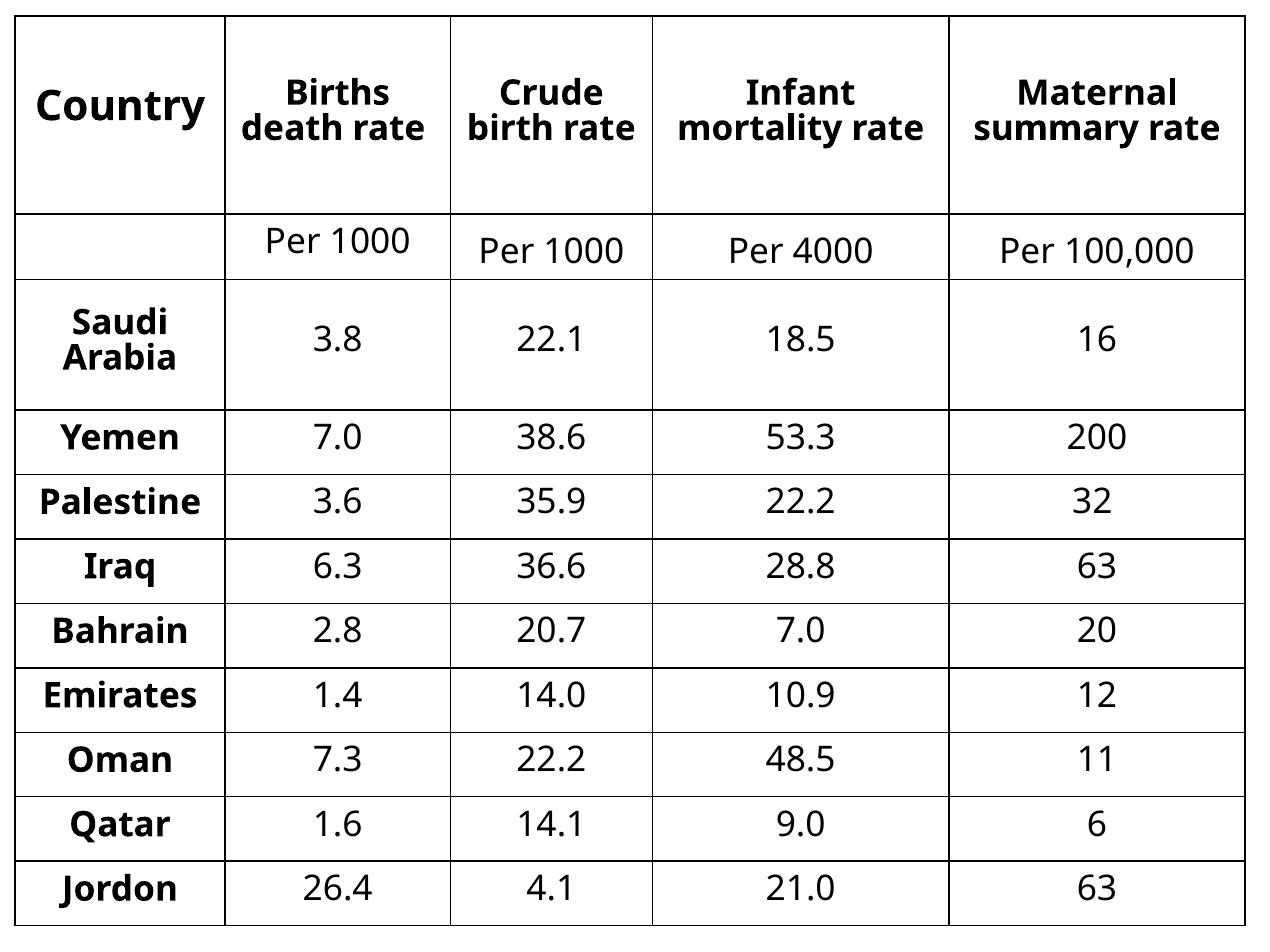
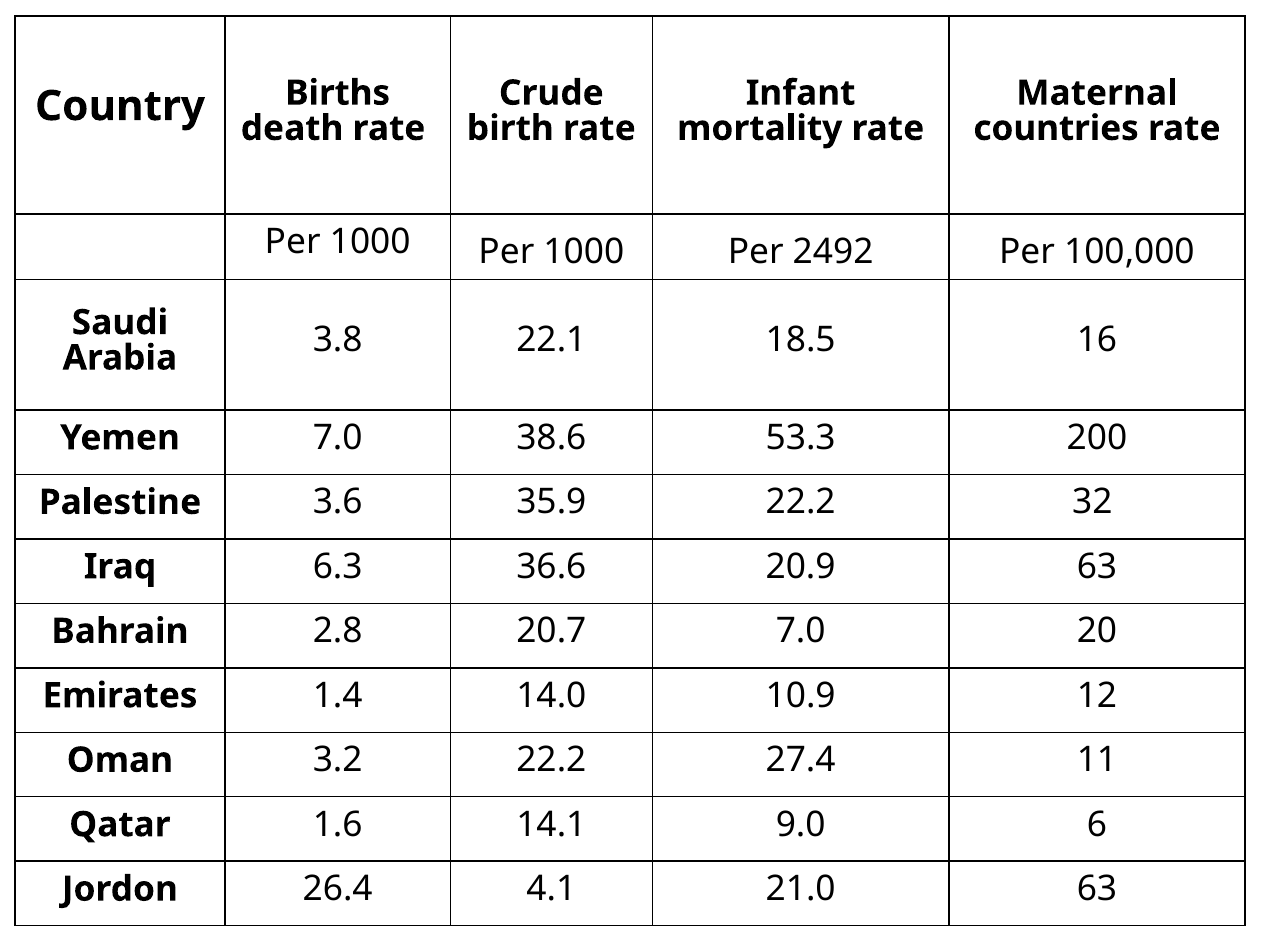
summary: summary -> countries (1056, 128)
4000: 4000 -> 2492 (833, 252)
28.8: 28.8 -> 20.9 (801, 567)
7.3: 7.3 -> 3.2 (338, 761)
48.5: 48.5 -> 27.4 (801, 761)
